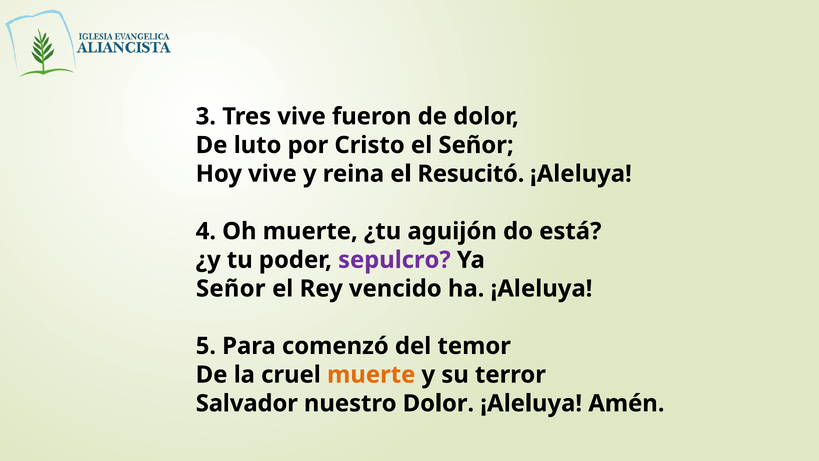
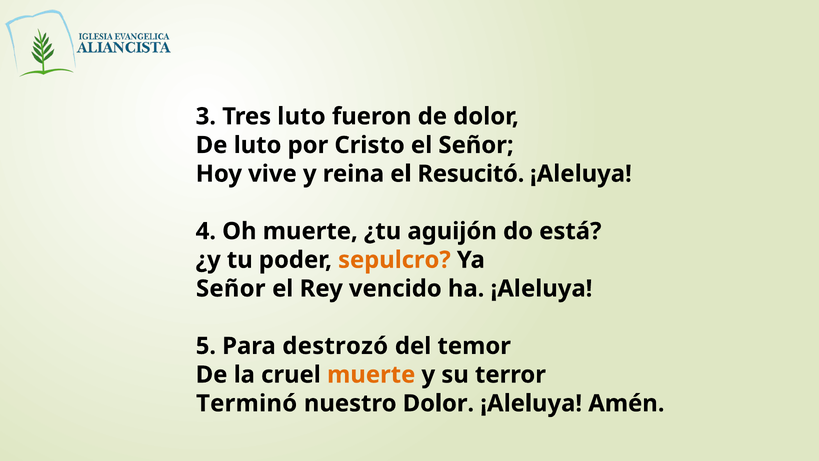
Tres vive: vive -> luto (301, 116)
sepulcro colour: purple -> orange (394, 260)
comenzó: comenzó -> destrozó (335, 346)
Salvador: Salvador -> Terminó (247, 403)
